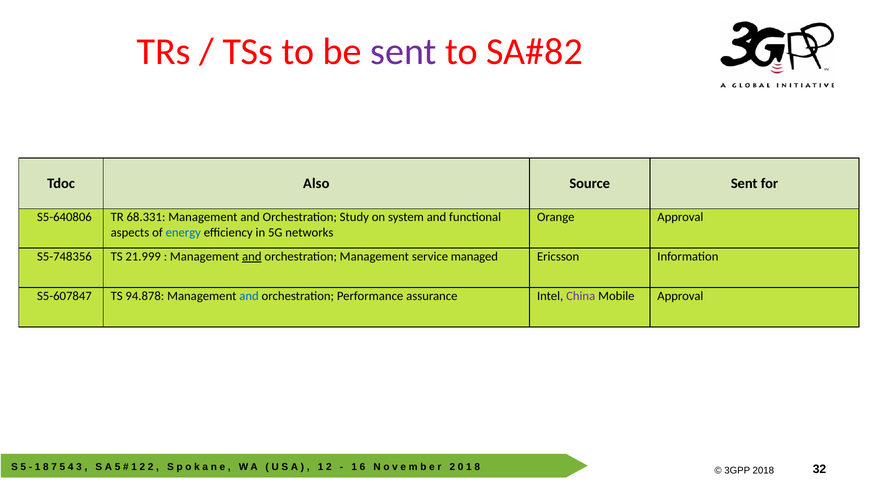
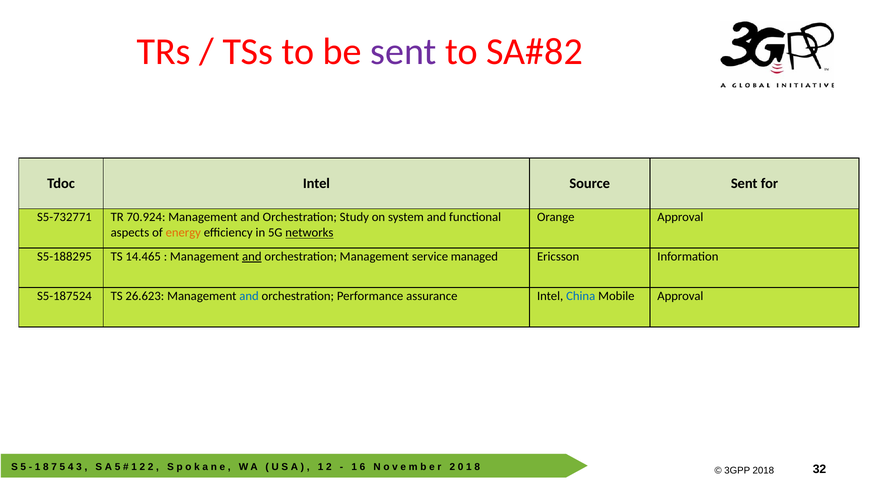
Tdoc Also: Also -> Intel (316, 184)
S5-640806: S5-640806 -> S5-732771 (64, 217)
68.331: 68.331 -> 70.924 (146, 217)
energy colour: blue -> orange (183, 233)
networks underline: none -> present (309, 233)
S5-748356: S5-748356 -> S5-188295 (64, 257)
21.999: 21.999 -> 14.465 (143, 257)
S5-607847: S5-607847 -> S5-187524 (64, 296)
94.878: 94.878 -> 26.623 (145, 296)
China colour: purple -> blue (581, 296)
